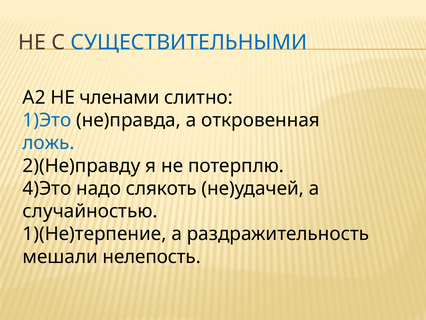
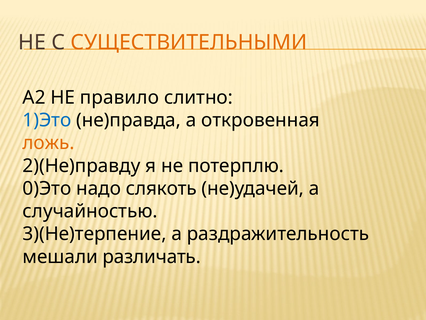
СУЩЕСТВИТЕЛЬНЫМИ colour: blue -> orange (189, 42)
членами: членами -> правило (119, 97)
ложь colour: blue -> orange (49, 143)
4)Это: 4)Это -> 0)Это (47, 188)
1)(Не)терпение: 1)(Не)терпение -> 3)(Не)терпение (95, 234)
нелепость: нелепость -> различать (152, 256)
